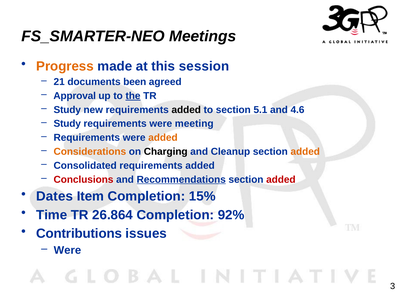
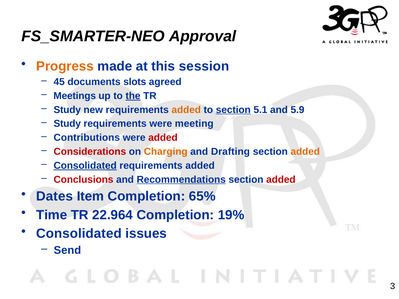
Meetings: Meetings -> Approval (203, 36)
21: 21 -> 45 (59, 82)
been: been -> slots (135, 82)
Approval: Approval -> Meetings (75, 96)
added colour: black -> orange (186, 110)
section underline: none -> present (233, 110)
4.6: 4.6 -> 5.9 (297, 110)
Requirements: Requirements -> Contributions (87, 138)
added colour: orange -> red (163, 138)
Considerations colour: orange -> red (90, 152)
Charging colour: black -> orange (166, 152)
Cleanup: Cleanup -> Drafting (230, 152)
Consolidated underline: none -> present (85, 166)
15%: 15% -> 65% (202, 197)
26.864: 26.864 -> 22.964 (113, 215)
92%: 92% -> 19% (231, 215)
Contributions: Contributions -> Consolidated (79, 234)
Were: Were -> Send (67, 250)
